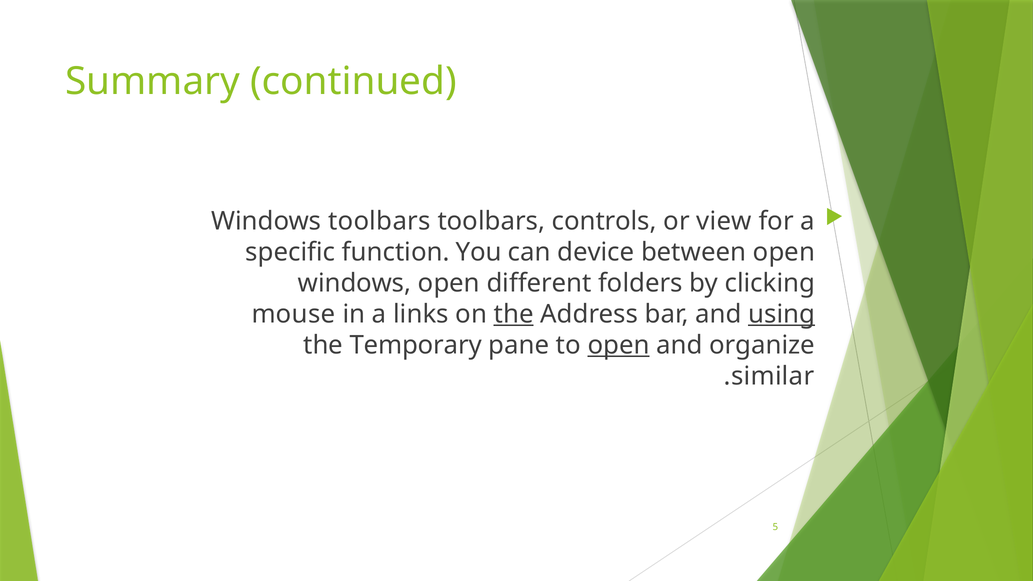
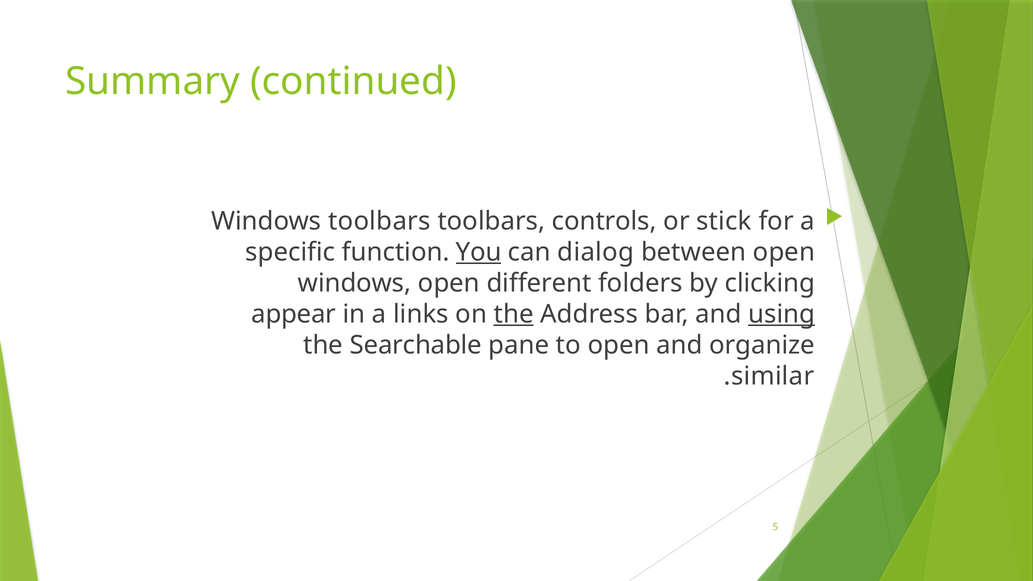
view: view -> stick (724, 221)
You underline: none -> present (479, 252)
device: device -> dialog (596, 252)
mouse: mouse -> appear (294, 314)
Temporary: Temporary -> Searchable (416, 345)
open underline: present -> none (619, 345)
